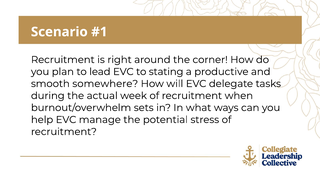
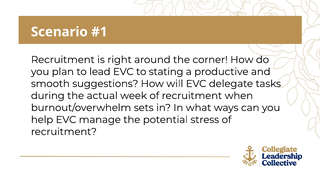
somewhere: somewhere -> suggestions (105, 84)
